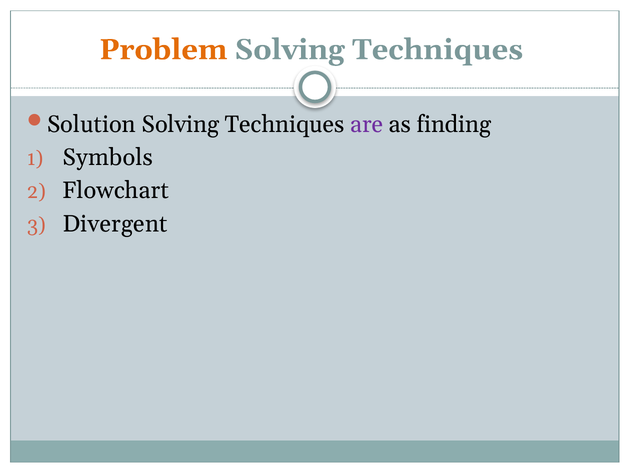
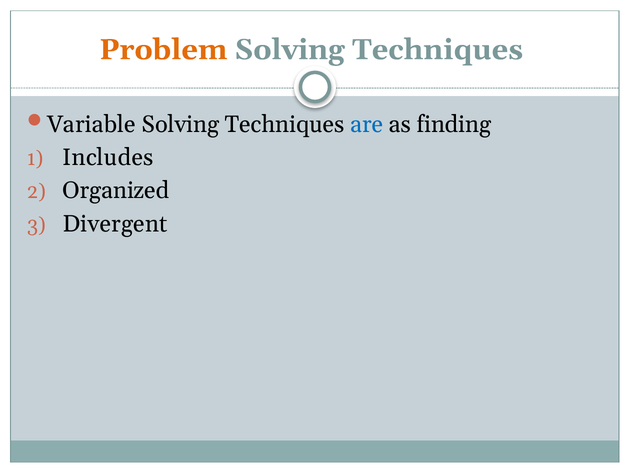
Solution: Solution -> Variable (91, 124)
are colour: purple -> blue (367, 124)
Symbols: Symbols -> Includes (108, 157)
Flowchart: Flowchart -> Organized (116, 190)
